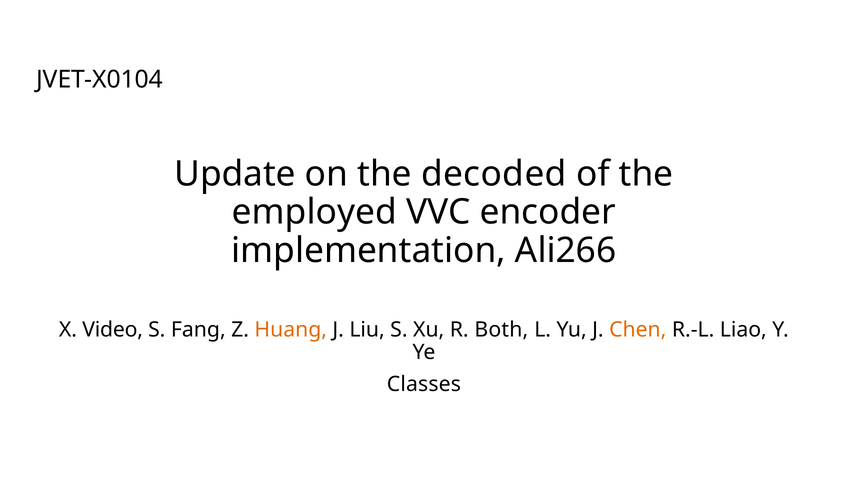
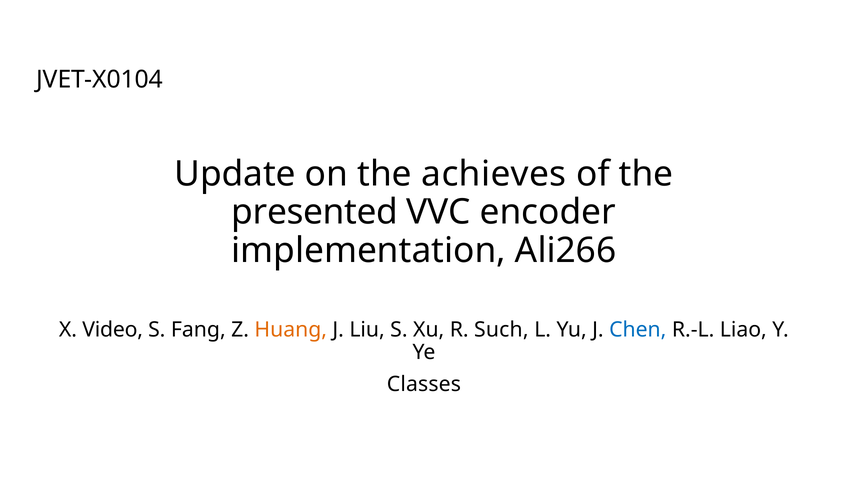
decoded: decoded -> achieves (494, 174)
employed: employed -> presented (315, 212)
Both: Both -> Such (501, 330)
Chen colour: orange -> blue (638, 330)
